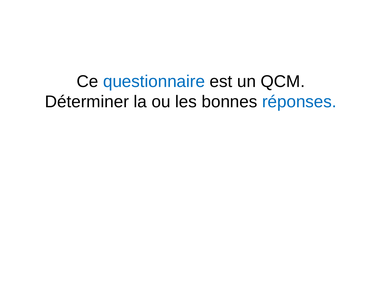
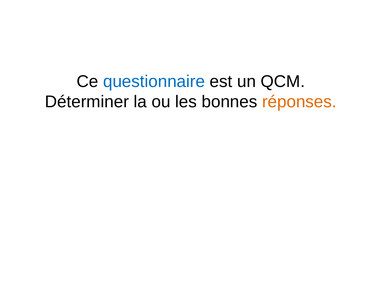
réponses colour: blue -> orange (299, 102)
